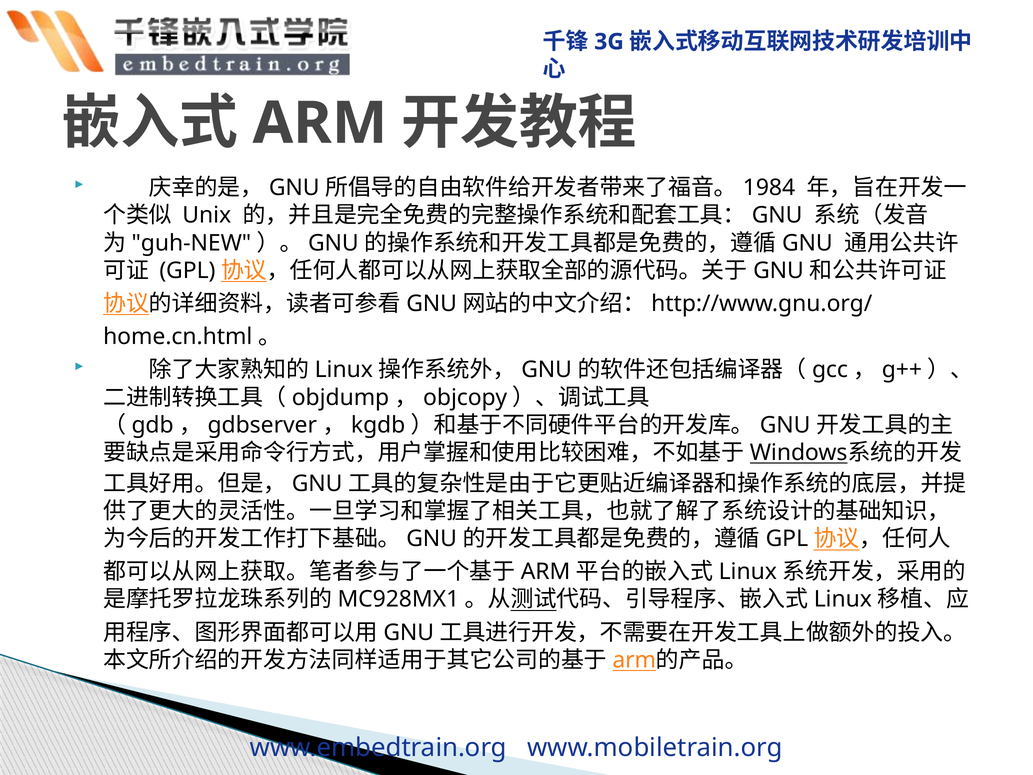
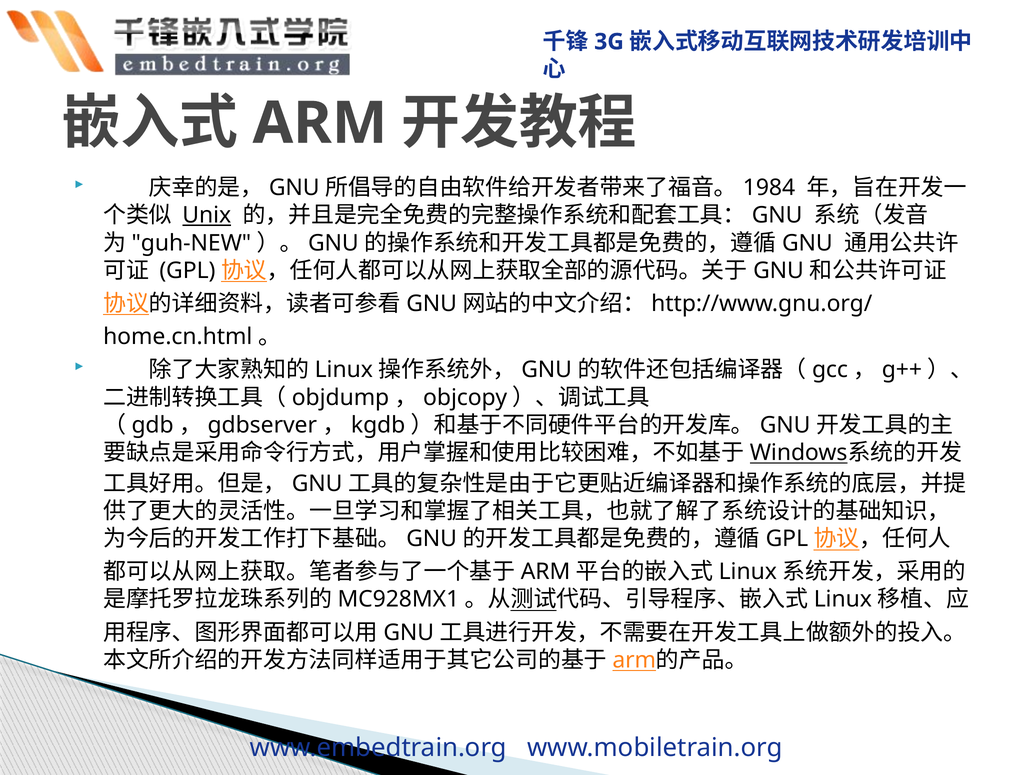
Unix underline: none -> present (207, 215)
